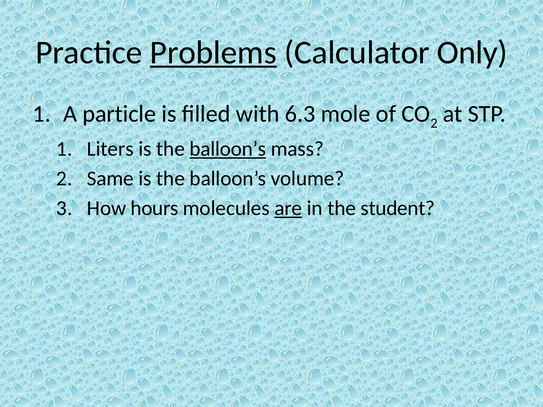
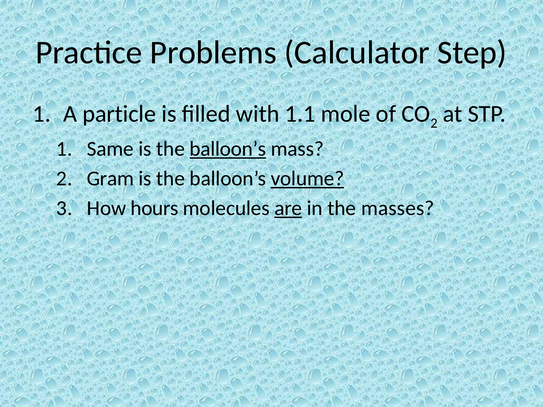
Problems underline: present -> none (213, 53)
Only: Only -> Step (472, 53)
6.3: 6.3 -> 1.1 (300, 114)
Liters: Liters -> Same (110, 149)
Same: Same -> Gram (110, 179)
volume underline: none -> present (307, 179)
student: student -> masses (398, 208)
